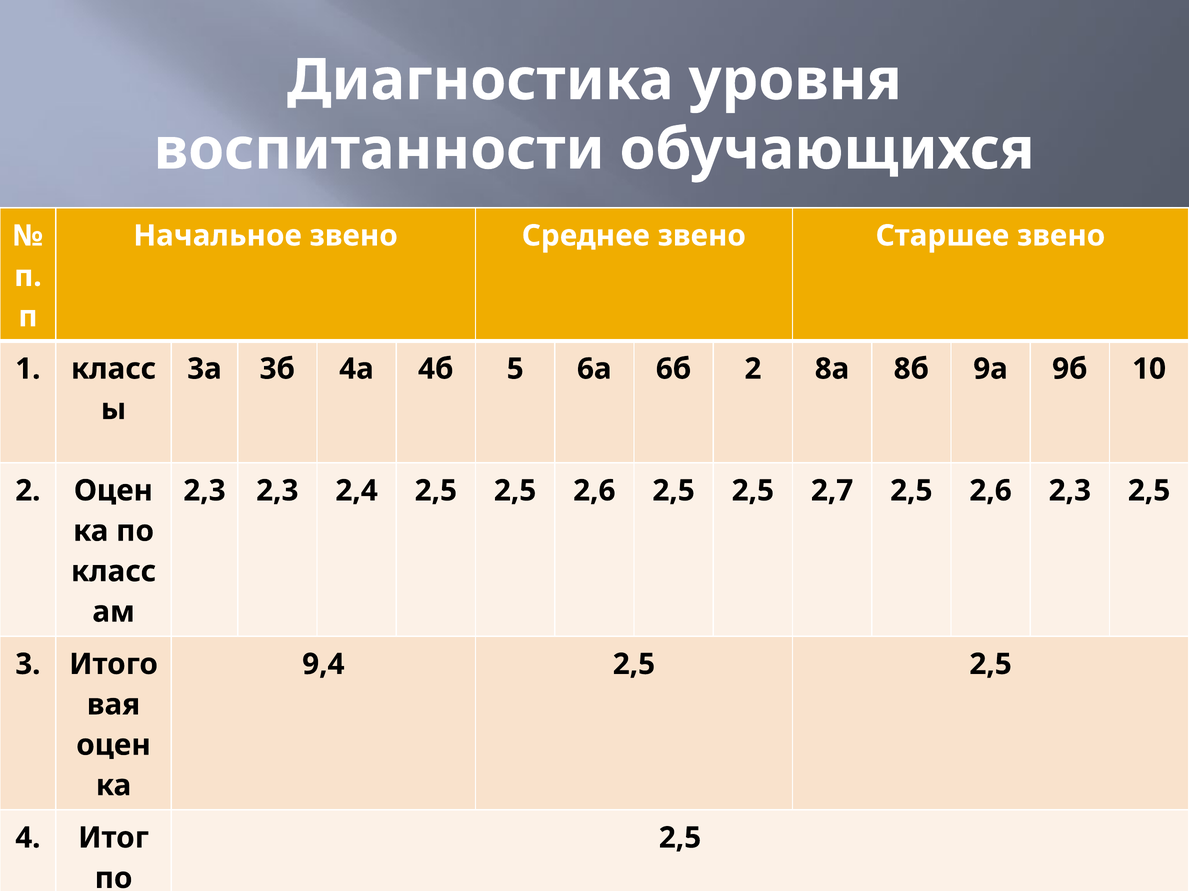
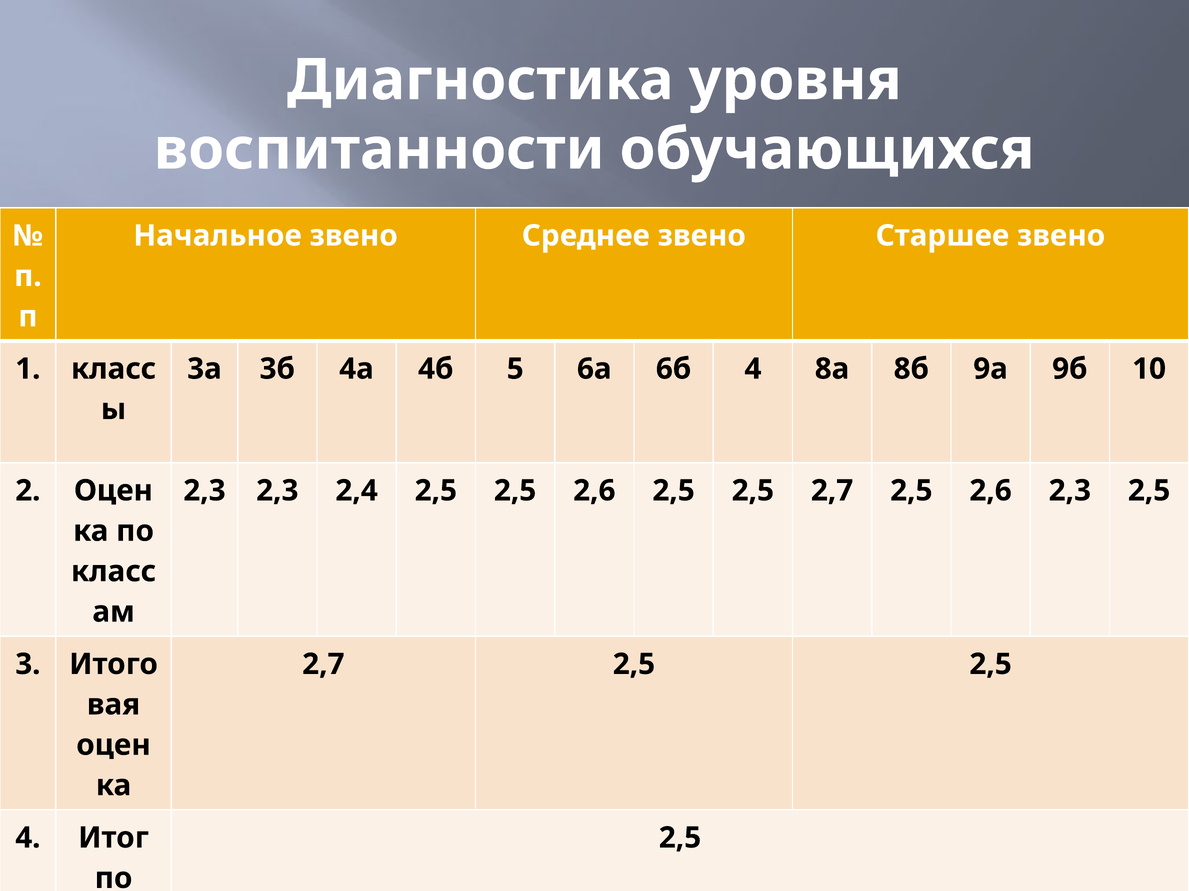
6б 2: 2 -> 4 (753, 369)
9,4: 9,4 -> 2,7 (323, 665)
